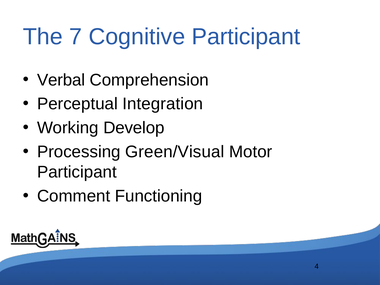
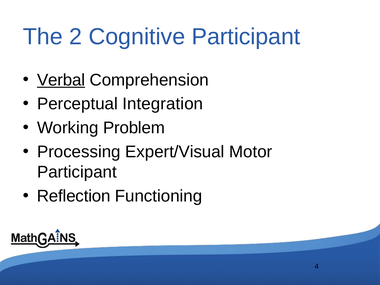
7: 7 -> 2 (76, 37)
Verbal underline: none -> present (61, 80)
Develop: Develop -> Problem (134, 128)
Green/Visual: Green/Visual -> Expert/Visual (175, 152)
Comment: Comment -> Reflection (74, 196)
